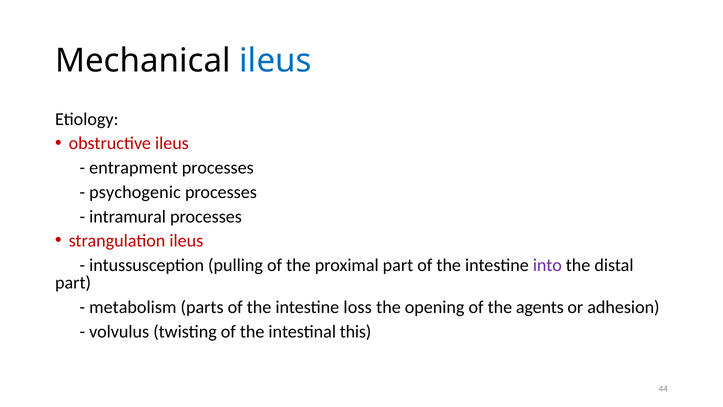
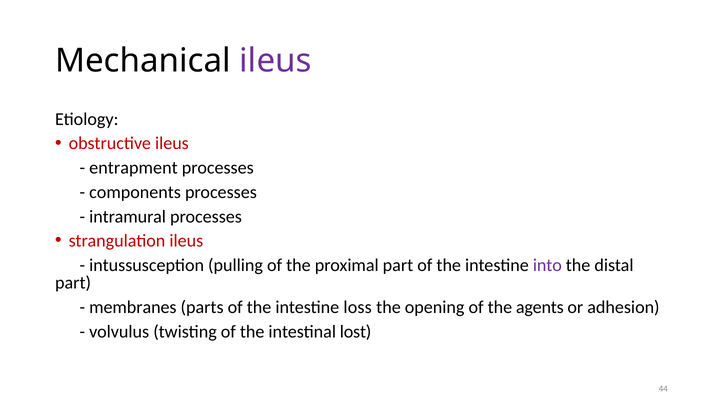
ileus colour: blue -> purple (275, 61)
psychogenic: psychogenic -> components (135, 192)
metabolism: metabolism -> membranes (133, 307)
this: this -> lost (356, 331)
